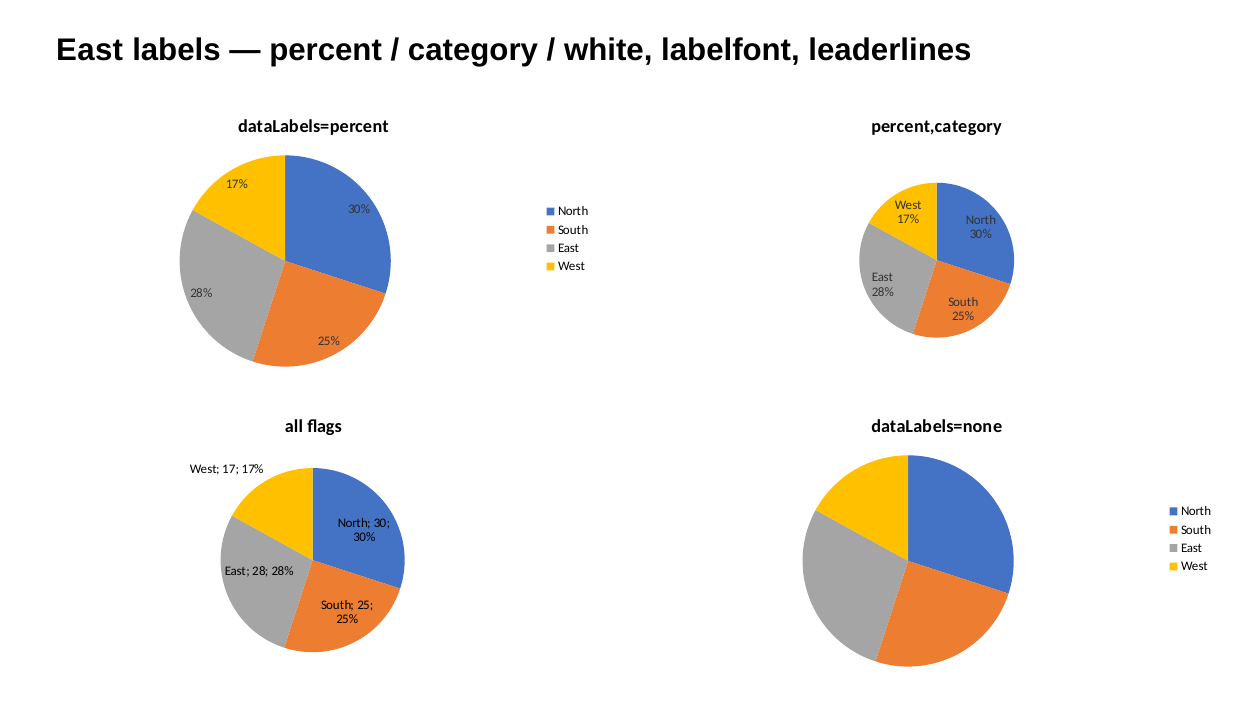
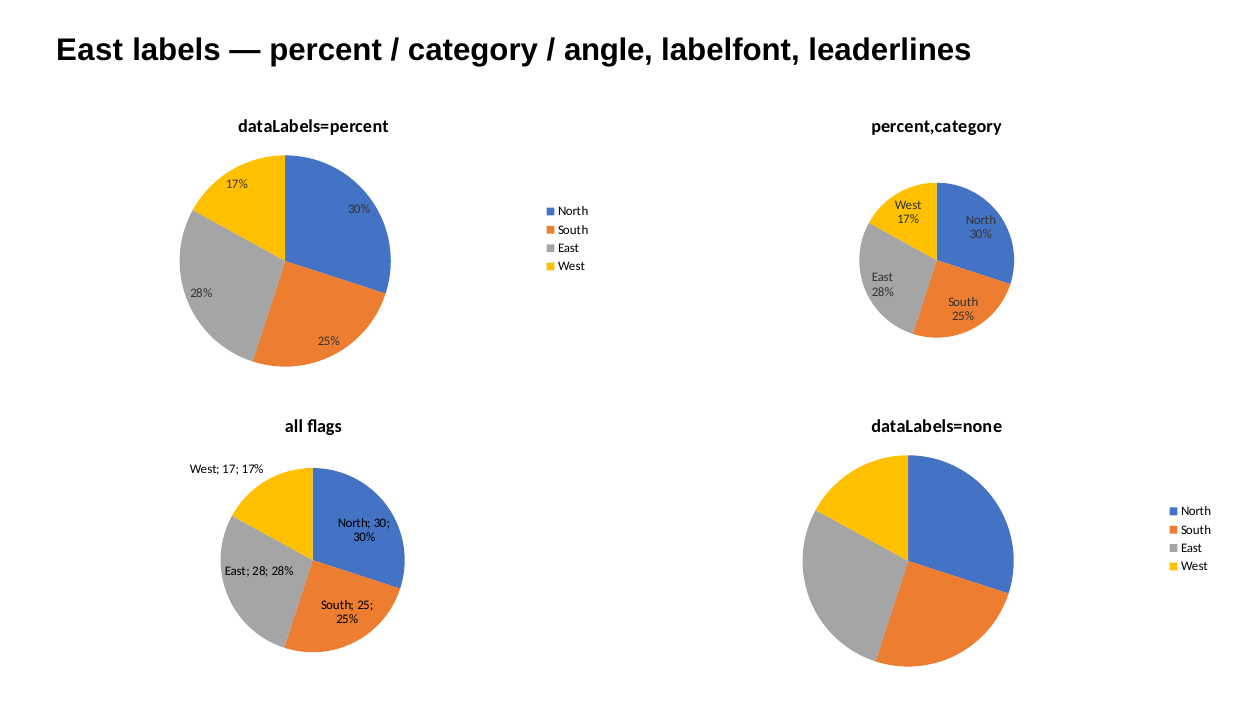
white: white -> angle (608, 51)
